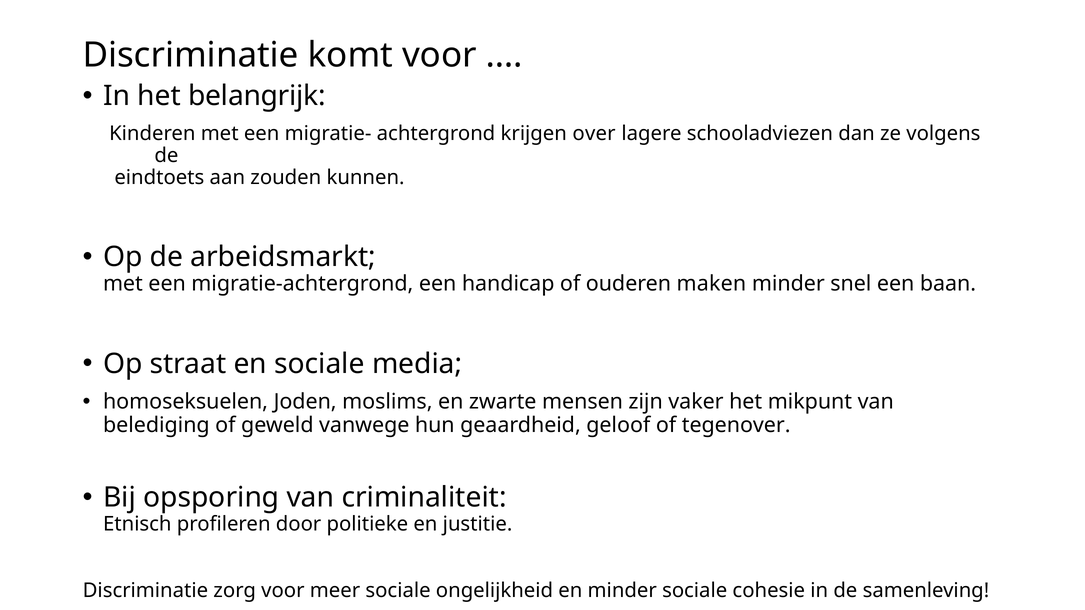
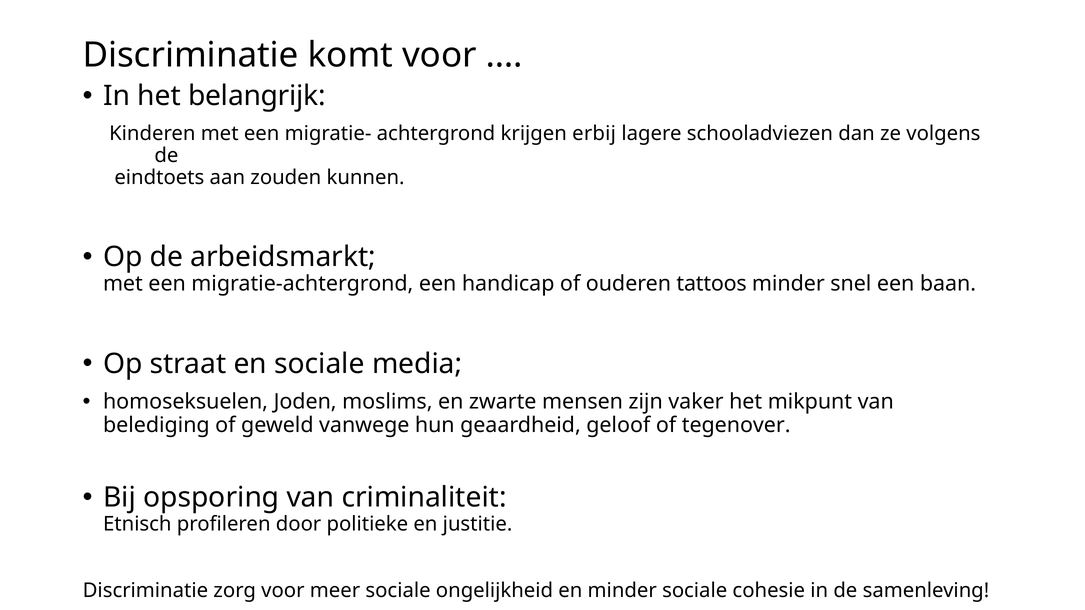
over: over -> erbij (594, 134)
maken: maken -> tattoos (712, 284)
